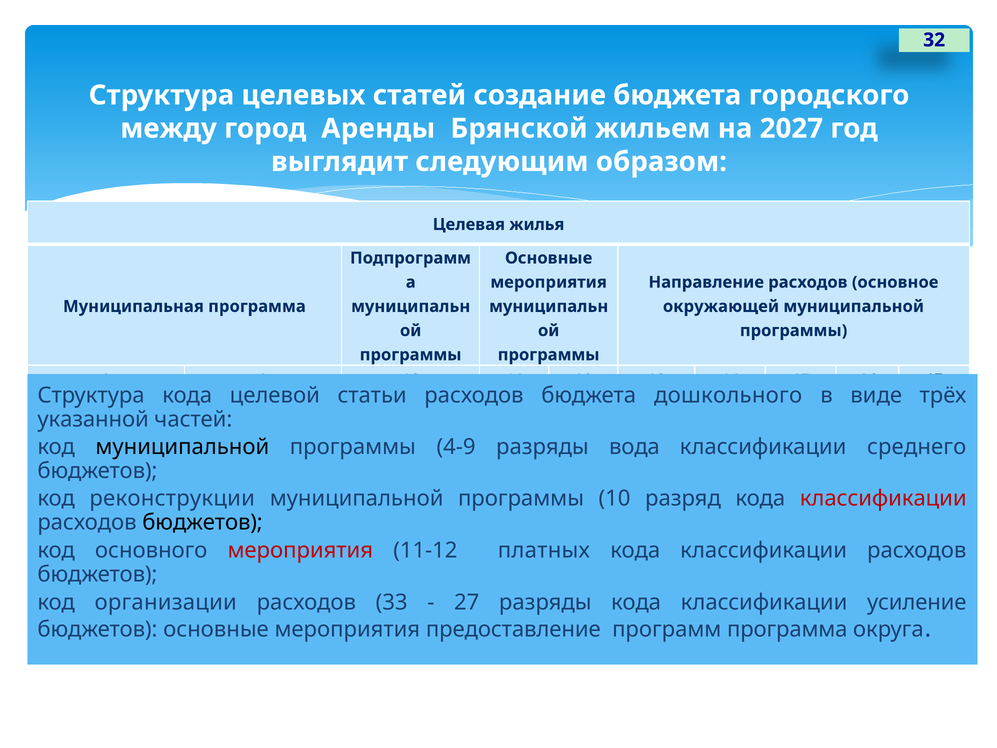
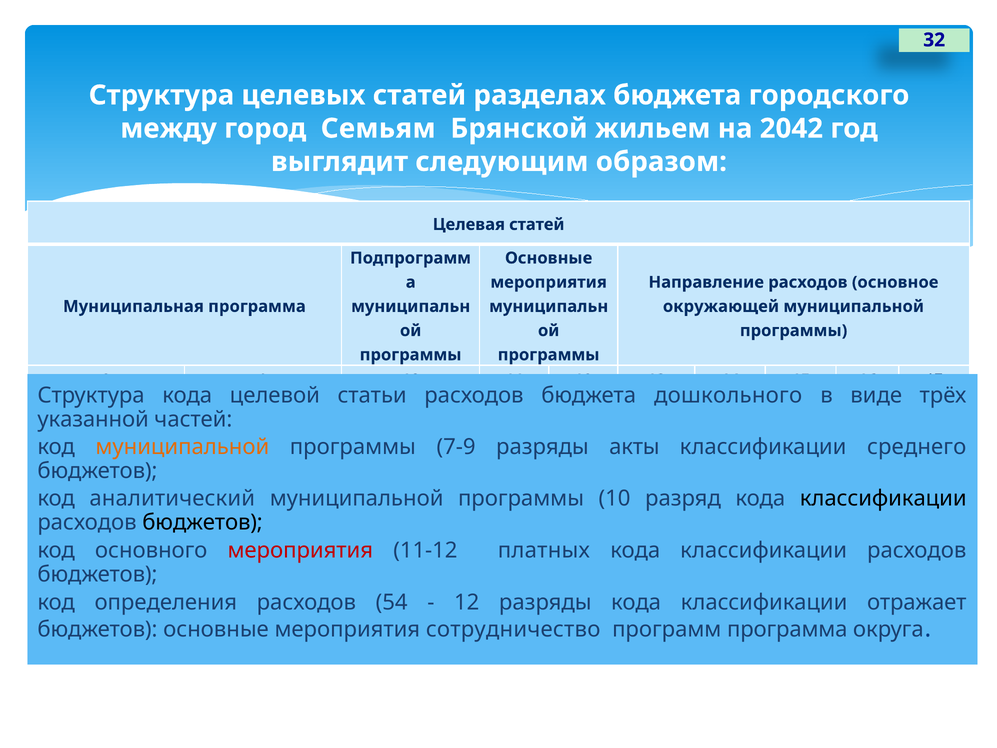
создание: создание -> разделах (540, 95)
Аренды: Аренды -> Семьям (378, 128)
2027: 2027 -> 2042 (791, 128)
Целевая жилья: жилья -> статей (537, 224)
муниципальной colour: black -> orange (182, 447)
4-9: 4-9 -> 7-9 (456, 447)
вода: вода -> акты (634, 447)
реконструкции: реконструкции -> аналитический (172, 498)
классификации colour: red -> black (883, 498)
организации: организации -> определения (166, 602)
33: 33 -> 54 (392, 602)
27: 27 -> 12 (467, 602)
усиление: усиление -> отражает (917, 602)
предоставление: предоставление -> сотрудничество (513, 629)
